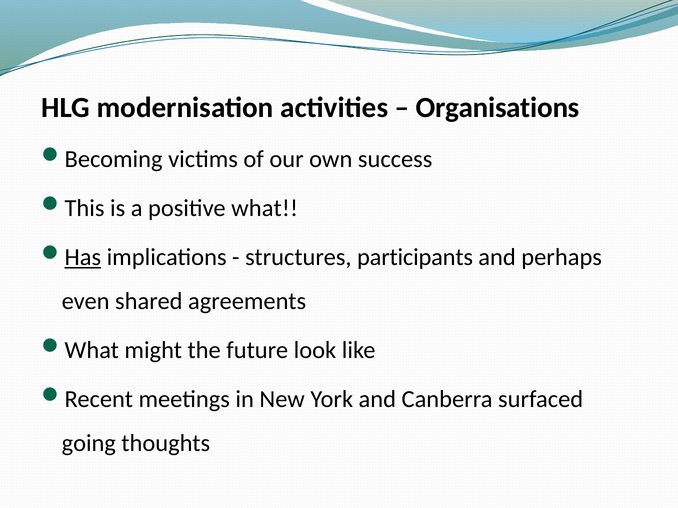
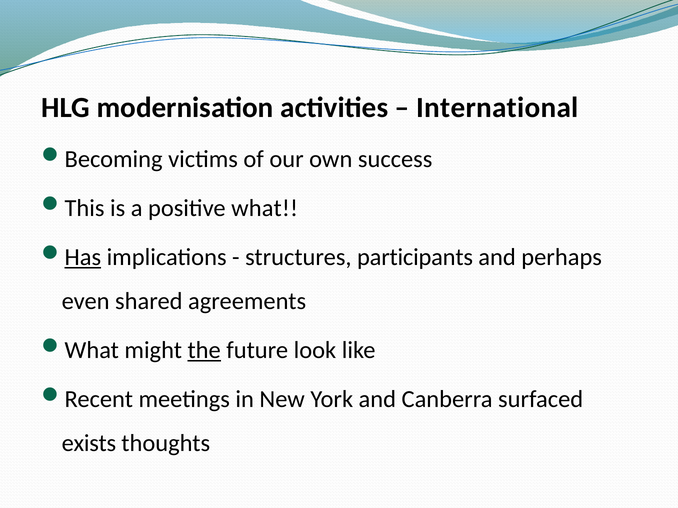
Organisations: Organisations -> International (497, 108)
the underline: none -> present (204, 350)
going: going -> exists (89, 444)
